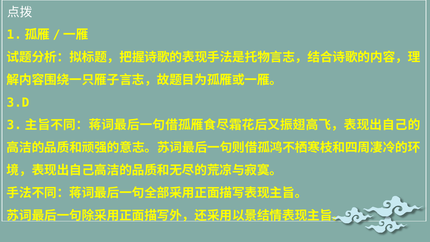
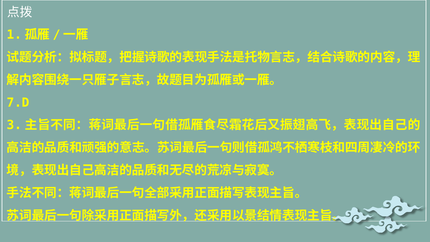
3.D: 3.D -> 7.D (18, 103)
